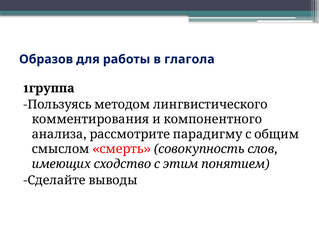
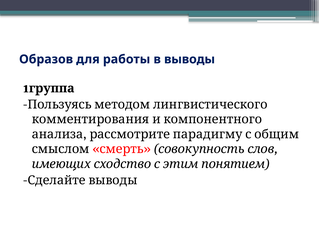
глагола: глагола -> выводы (190, 59)
